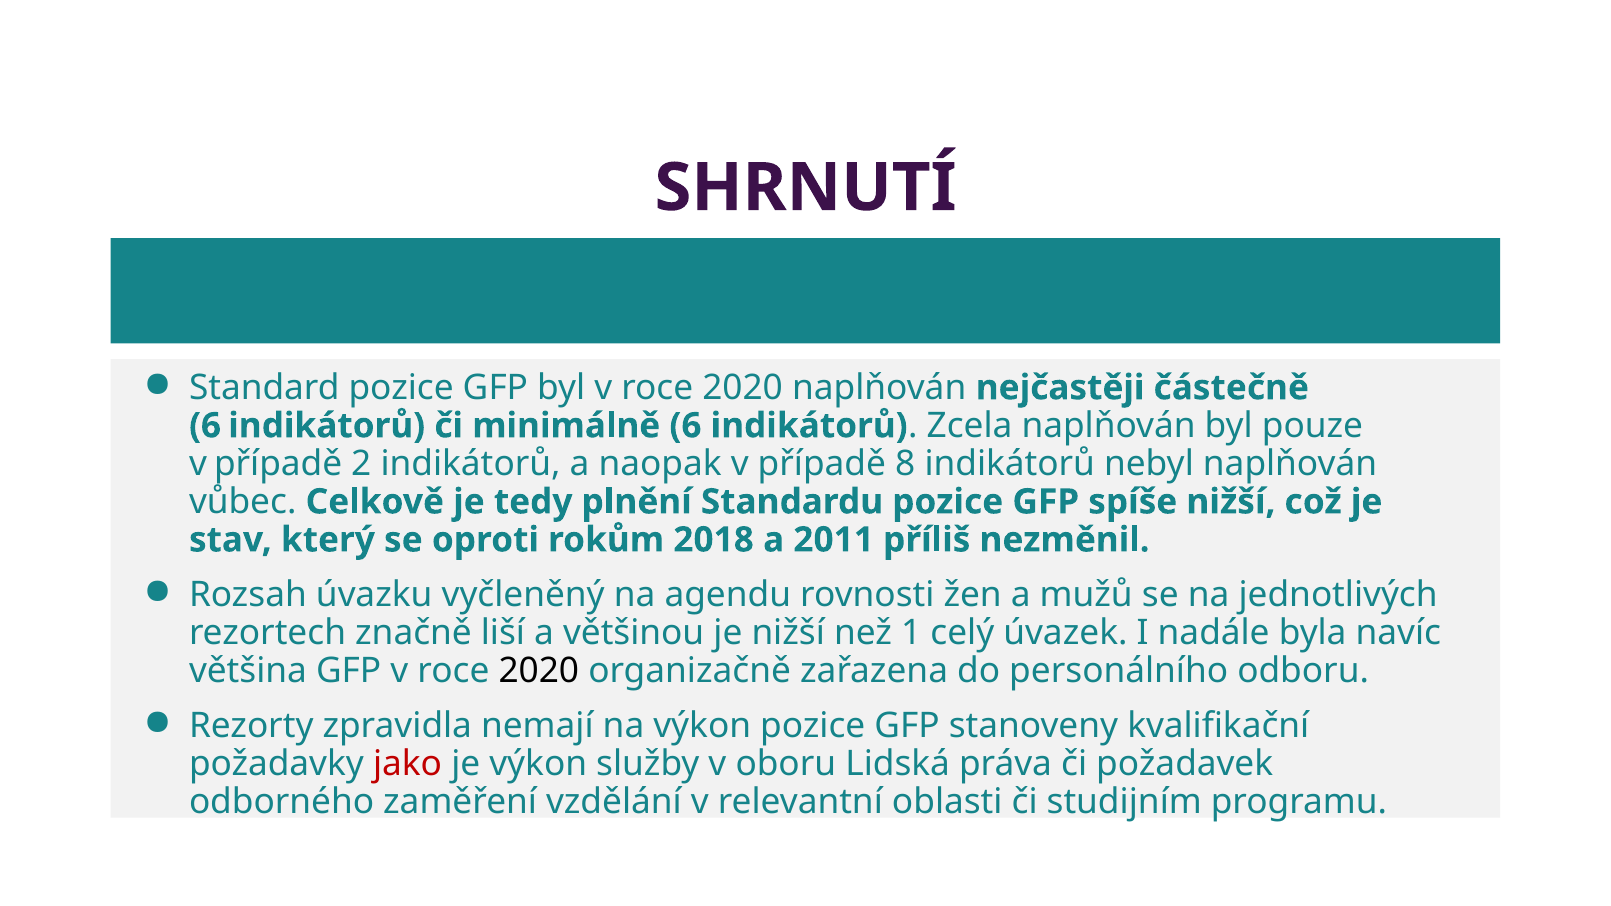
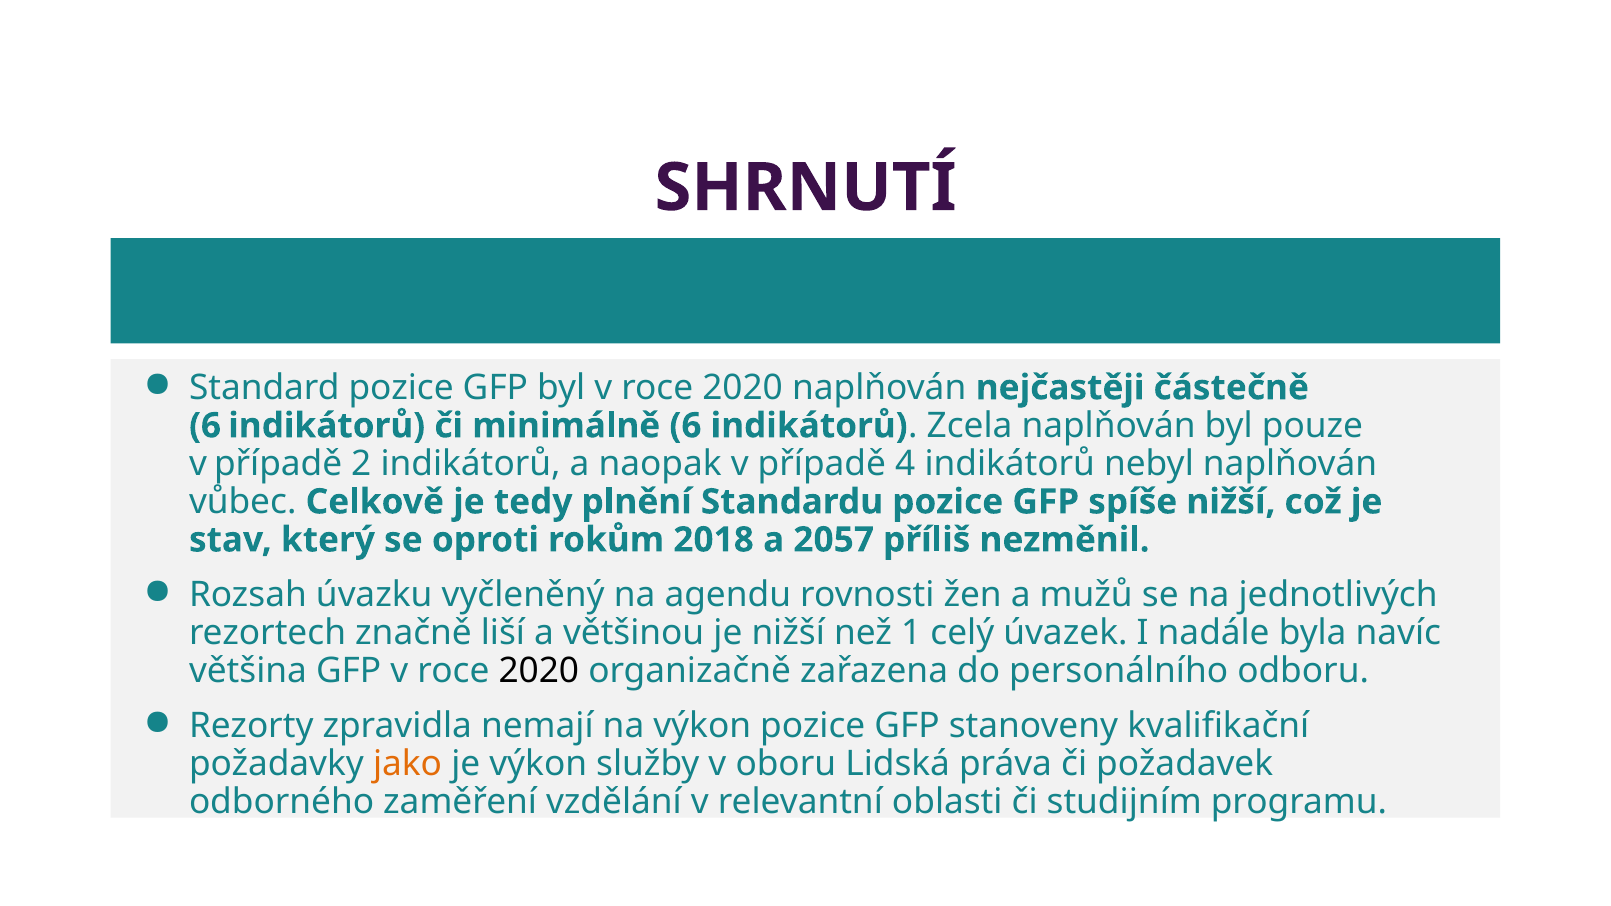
8: 8 -> 4 (905, 464)
2011: 2011 -> 2057 (834, 540)
jako colour: red -> orange (408, 764)
